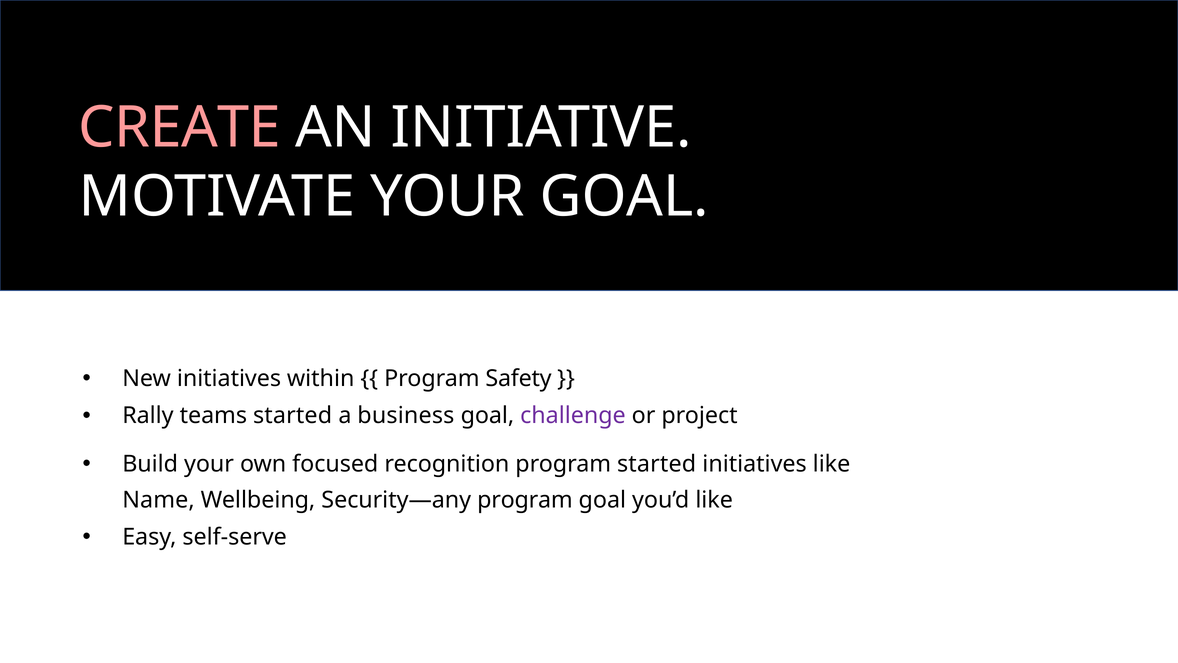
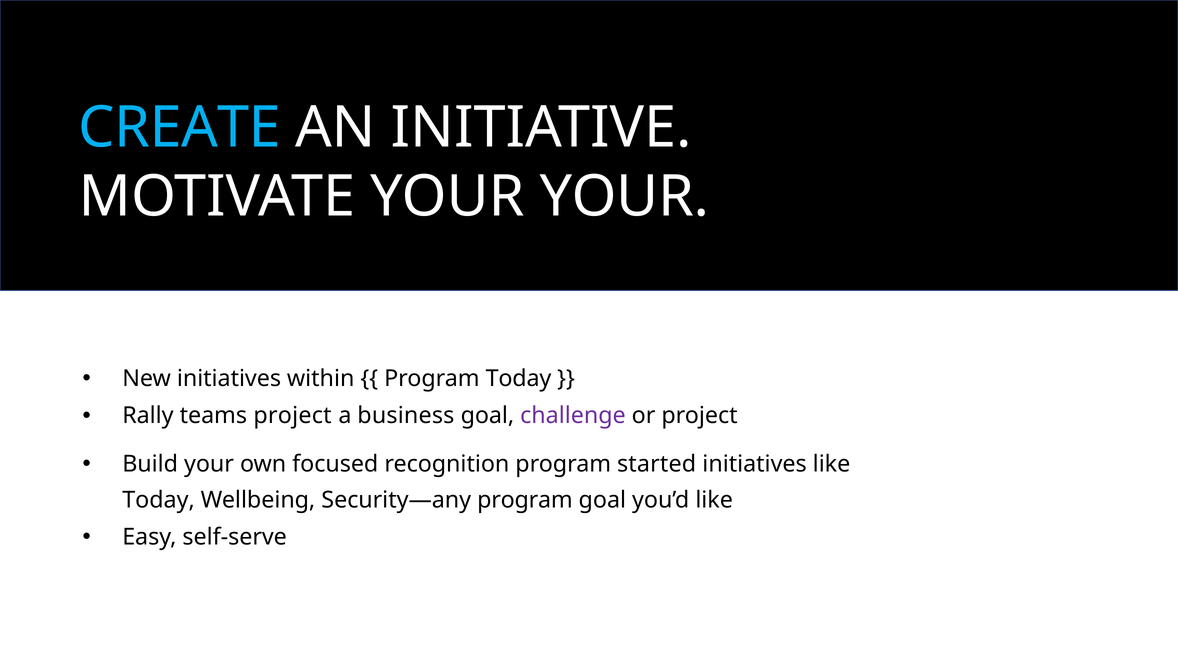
CREATE colour: pink -> light blue (180, 128)
YOUR GOAL: GOAL -> YOUR (624, 197)
Program Safety: Safety -> Today (518, 378)
teams started: started -> project (293, 416)
Name: Name -> Today (159, 500)
